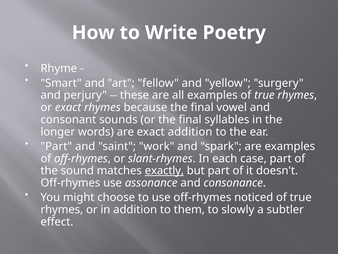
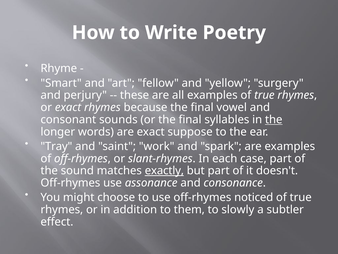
the underline: none -> present (274, 119)
exact addition: addition -> suppose (190, 132)
Part: Part -> Tray (56, 146)
